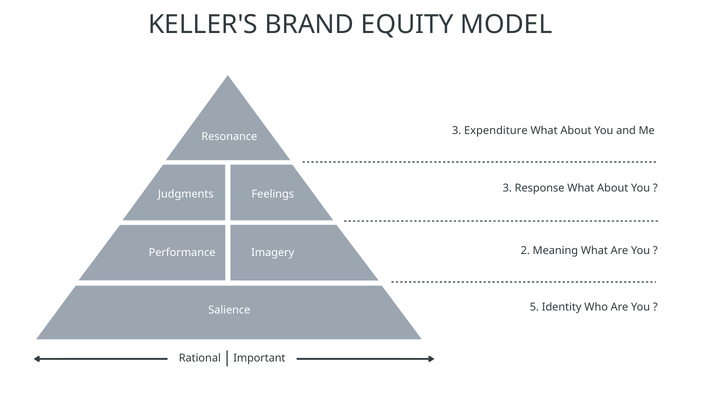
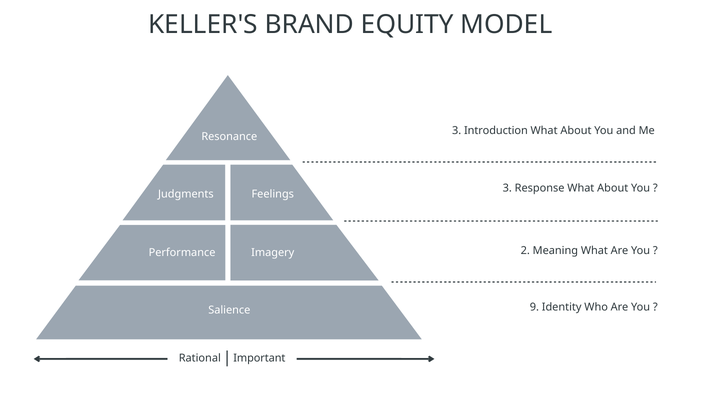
Expenditure: Expenditure -> Introduction (496, 131)
5: 5 -> 9 (534, 307)
